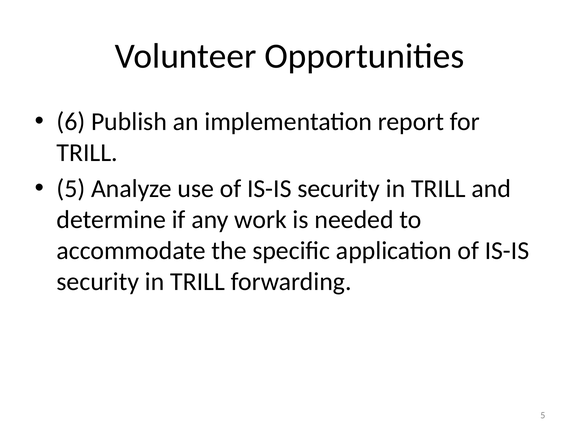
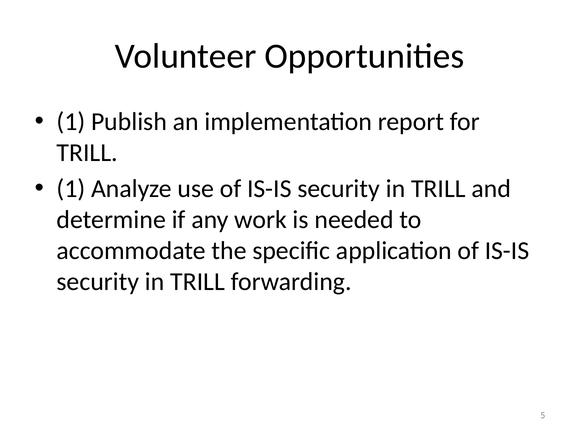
6: 6 -> 1 (71, 122)
5: 5 -> 1 (71, 189)
